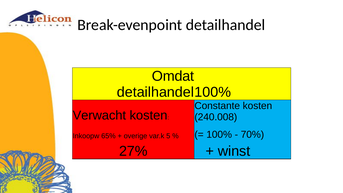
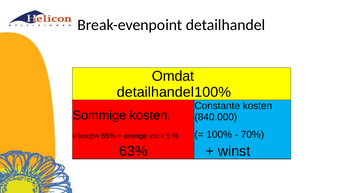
Verwacht: Verwacht -> Sommige (99, 115)
240.008: 240.008 -> 840.000 (216, 117)
27%: 27% -> 63% (133, 151)
